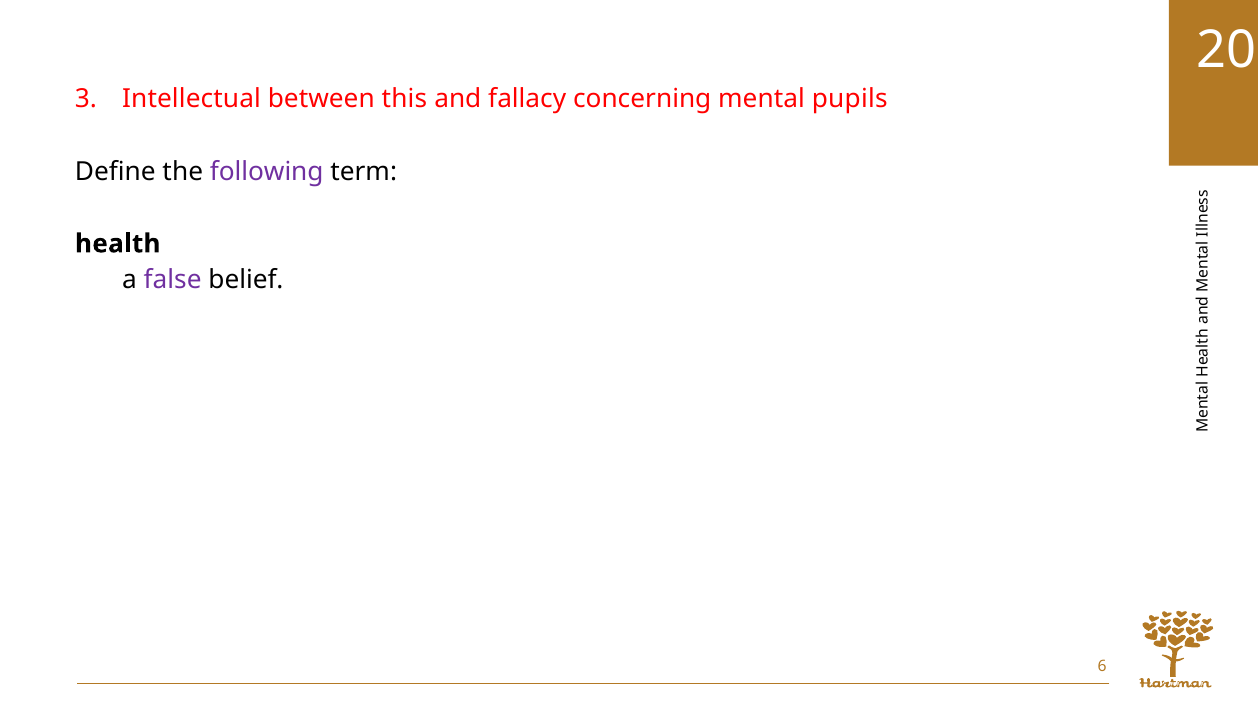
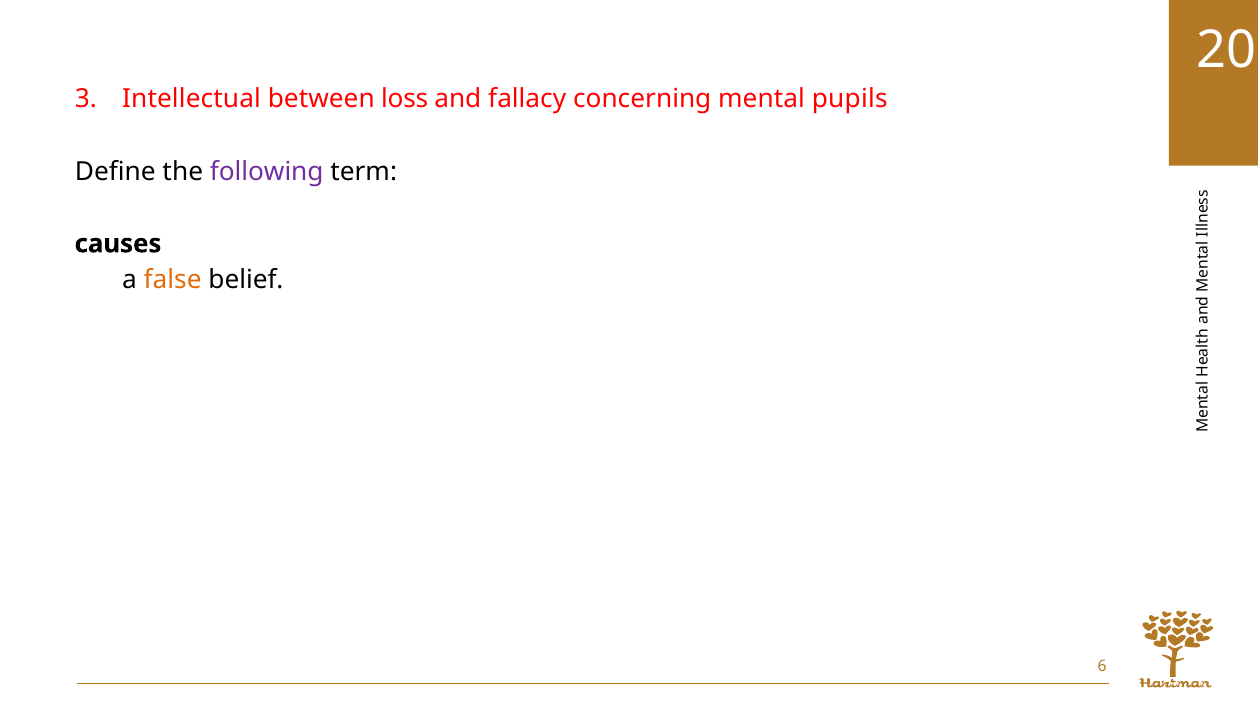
this: this -> loss (405, 99)
health: health -> causes (118, 244)
false colour: purple -> orange (173, 280)
